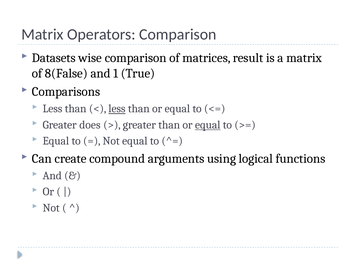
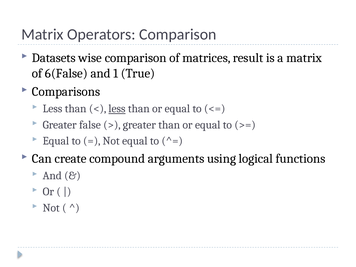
8(False: 8(False -> 6(False (66, 73)
does: does -> false (90, 125)
equal underline: present -> none (208, 125)
